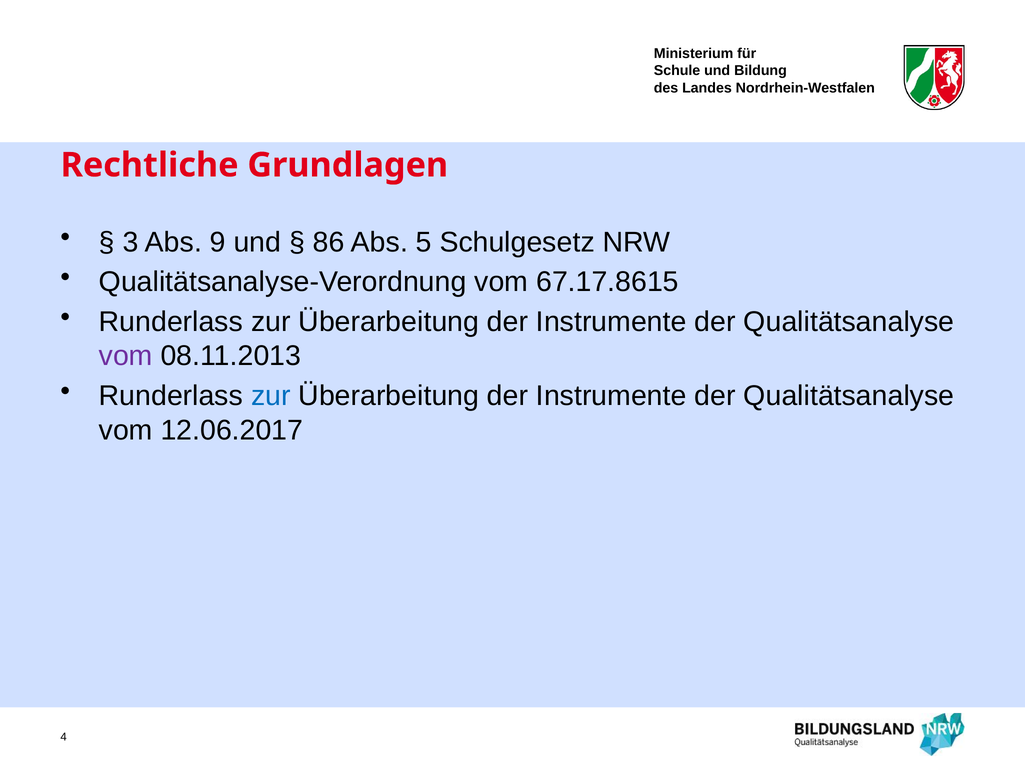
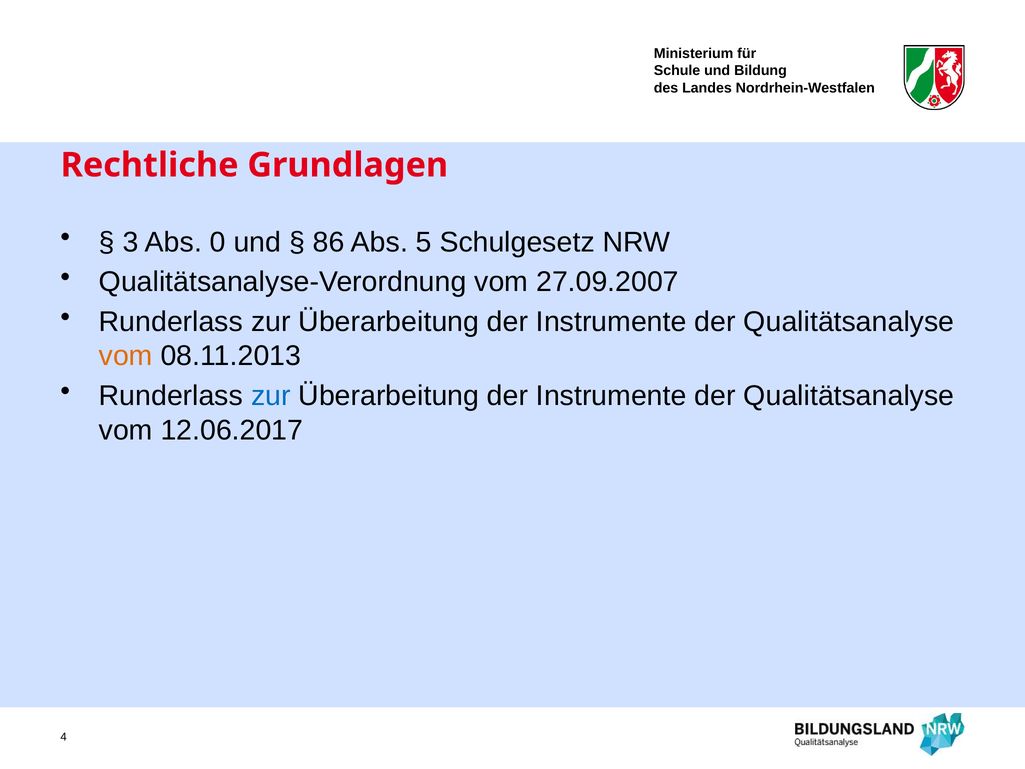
9: 9 -> 0 (218, 242)
67.17.8615: 67.17.8615 -> 27.09.2007 (607, 282)
vom colour: purple -> orange (126, 356)
